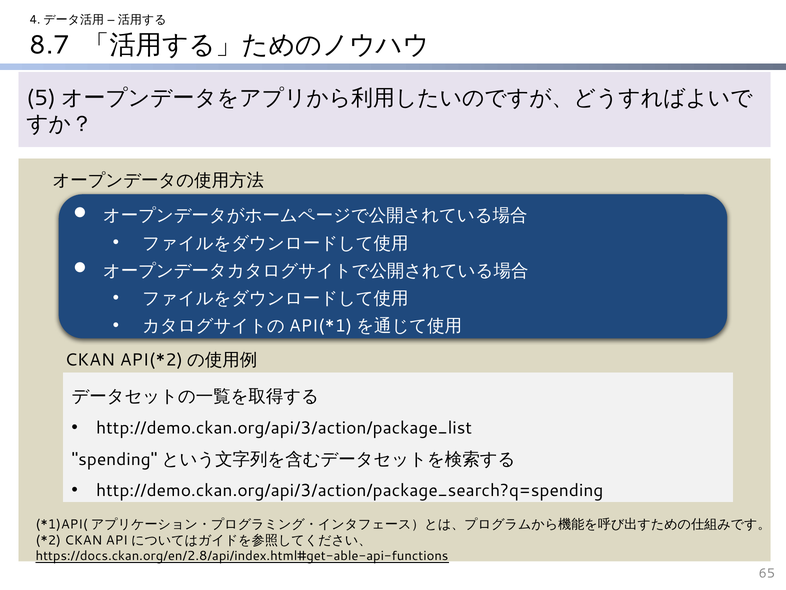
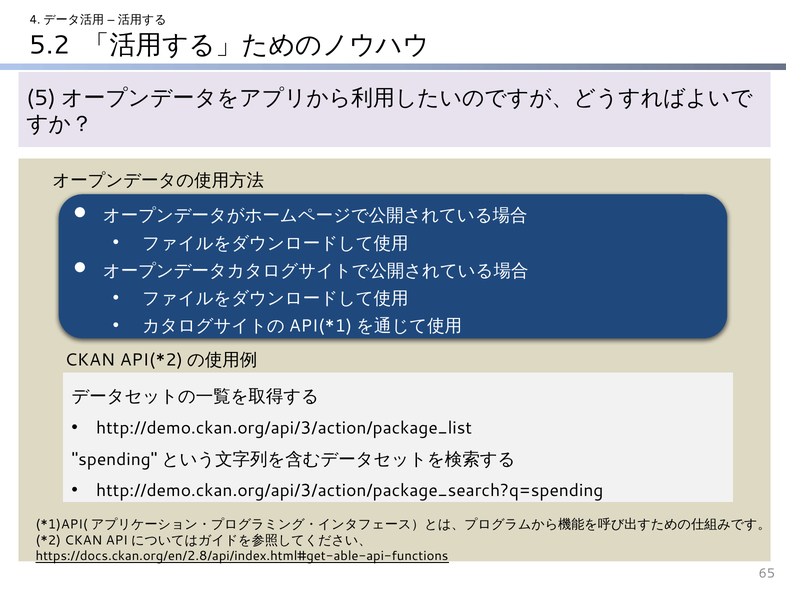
8.7: 8.7 -> 5.2 (50, 45)
